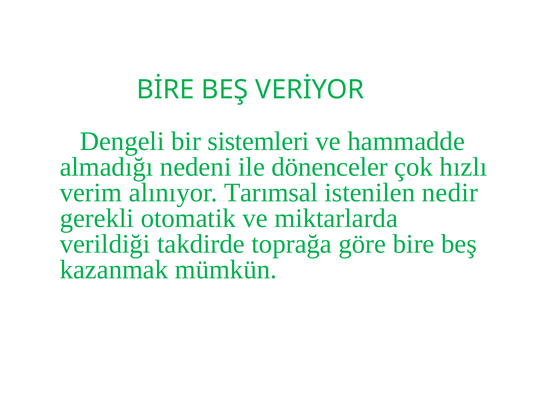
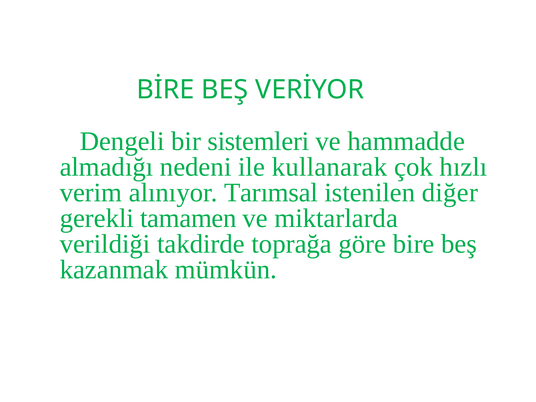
dönenceler: dönenceler -> kullanarak (329, 167)
nedir: nedir -> diğer (450, 193)
otomatik: otomatik -> tamamen (188, 218)
